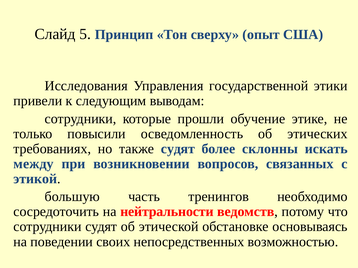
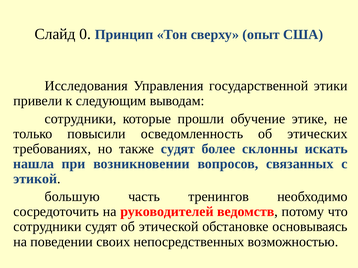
5: 5 -> 0 (85, 34)
между: между -> нашла (34, 164)
нейтральности: нейтральности -> руководителей (167, 212)
